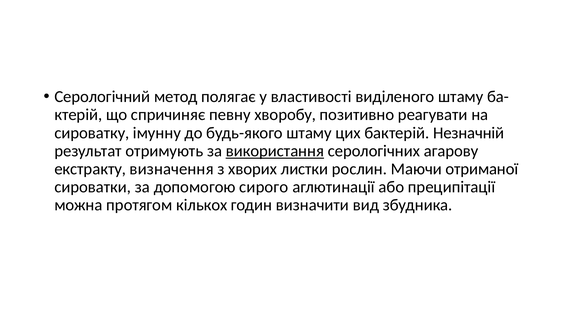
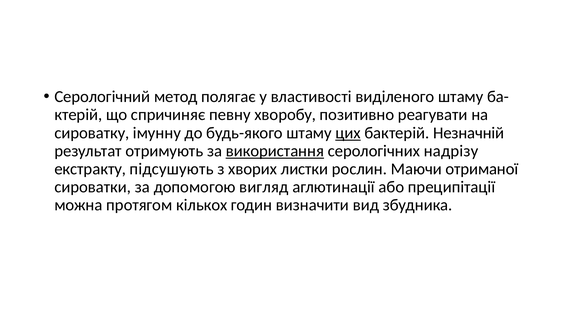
цих underline: none -> present (348, 133)
агарову: агарову -> надрізу (451, 151)
визначення: визначення -> підсушують (172, 169)
сирого: сирого -> вигляд (264, 187)
